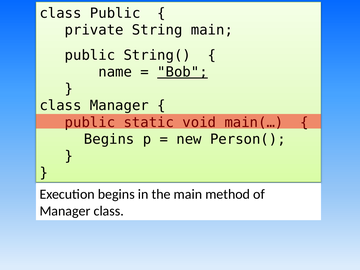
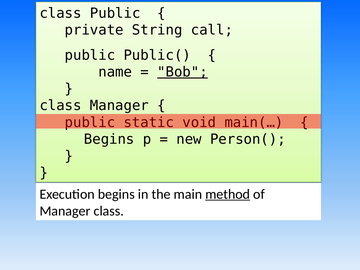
String main: main -> call (212, 30)
String(: String( -> Public( (157, 55)
method underline: none -> present (228, 194)
